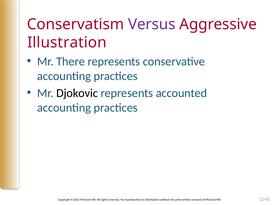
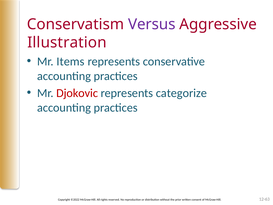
There: There -> Items (71, 61)
Djokovic colour: black -> red (77, 93)
accounted: accounted -> categorize (181, 93)
